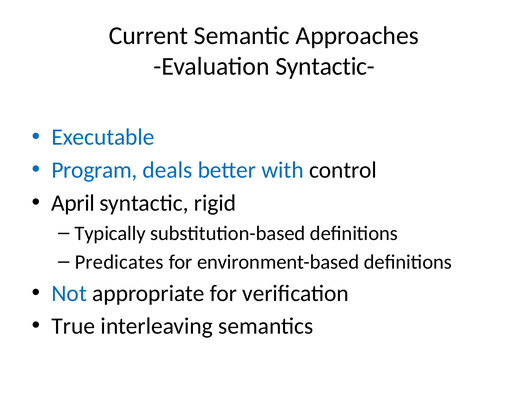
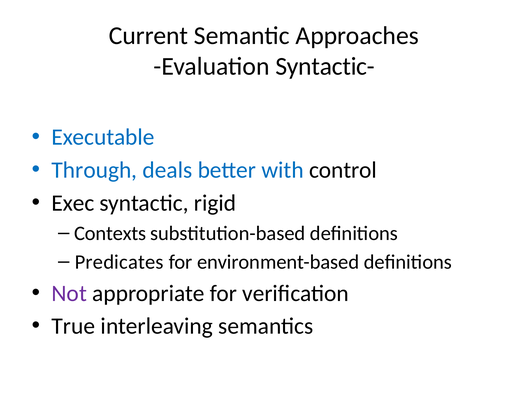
Program: Program -> Through (94, 170)
April: April -> Exec (73, 203)
Typically: Typically -> Contexts (110, 233)
Not colour: blue -> purple (69, 293)
